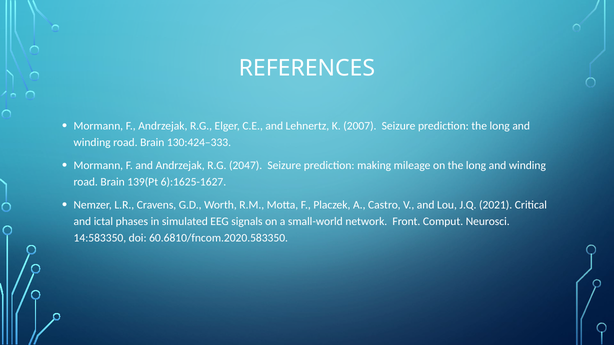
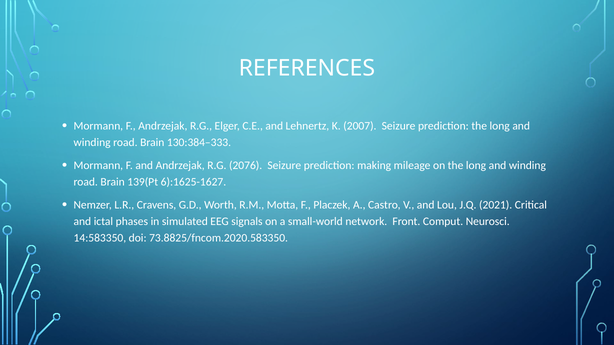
130:424–333: 130:424–333 -> 130:384–333 (199, 143)
2047: 2047 -> 2076 (246, 166)
60.6810/fncom.2020.583350: 60.6810/fncom.2020.583350 -> 73.8825/fncom.2020.583350 (219, 238)
